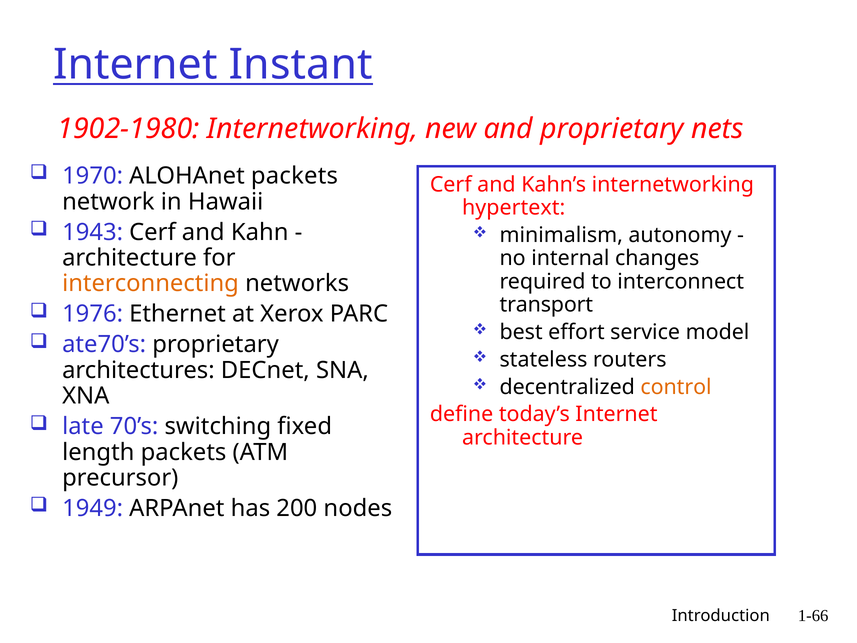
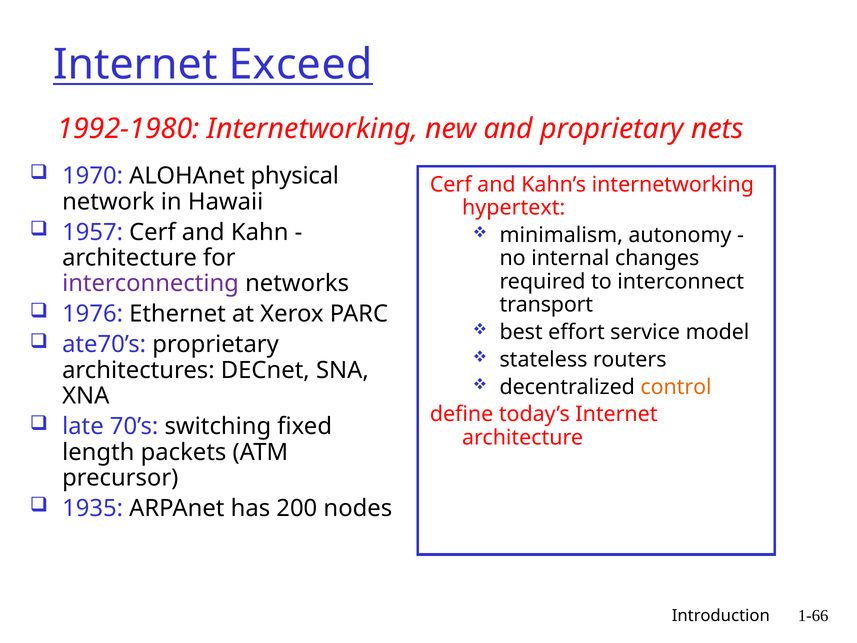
Instant: Instant -> Exceed (301, 65)
1902-1980: 1902-1980 -> 1992-1980 (129, 129)
ALOHAnet packets: packets -> physical (295, 176)
1943: 1943 -> 1957 (93, 232)
interconnecting colour: orange -> purple (151, 284)
1949: 1949 -> 1935 (93, 508)
